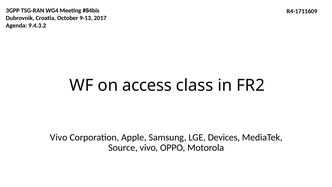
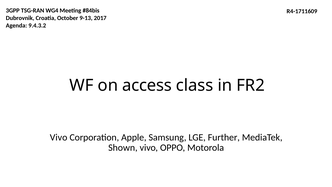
Devices: Devices -> Further (224, 137)
Source: Source -> Shown (123, 148)
